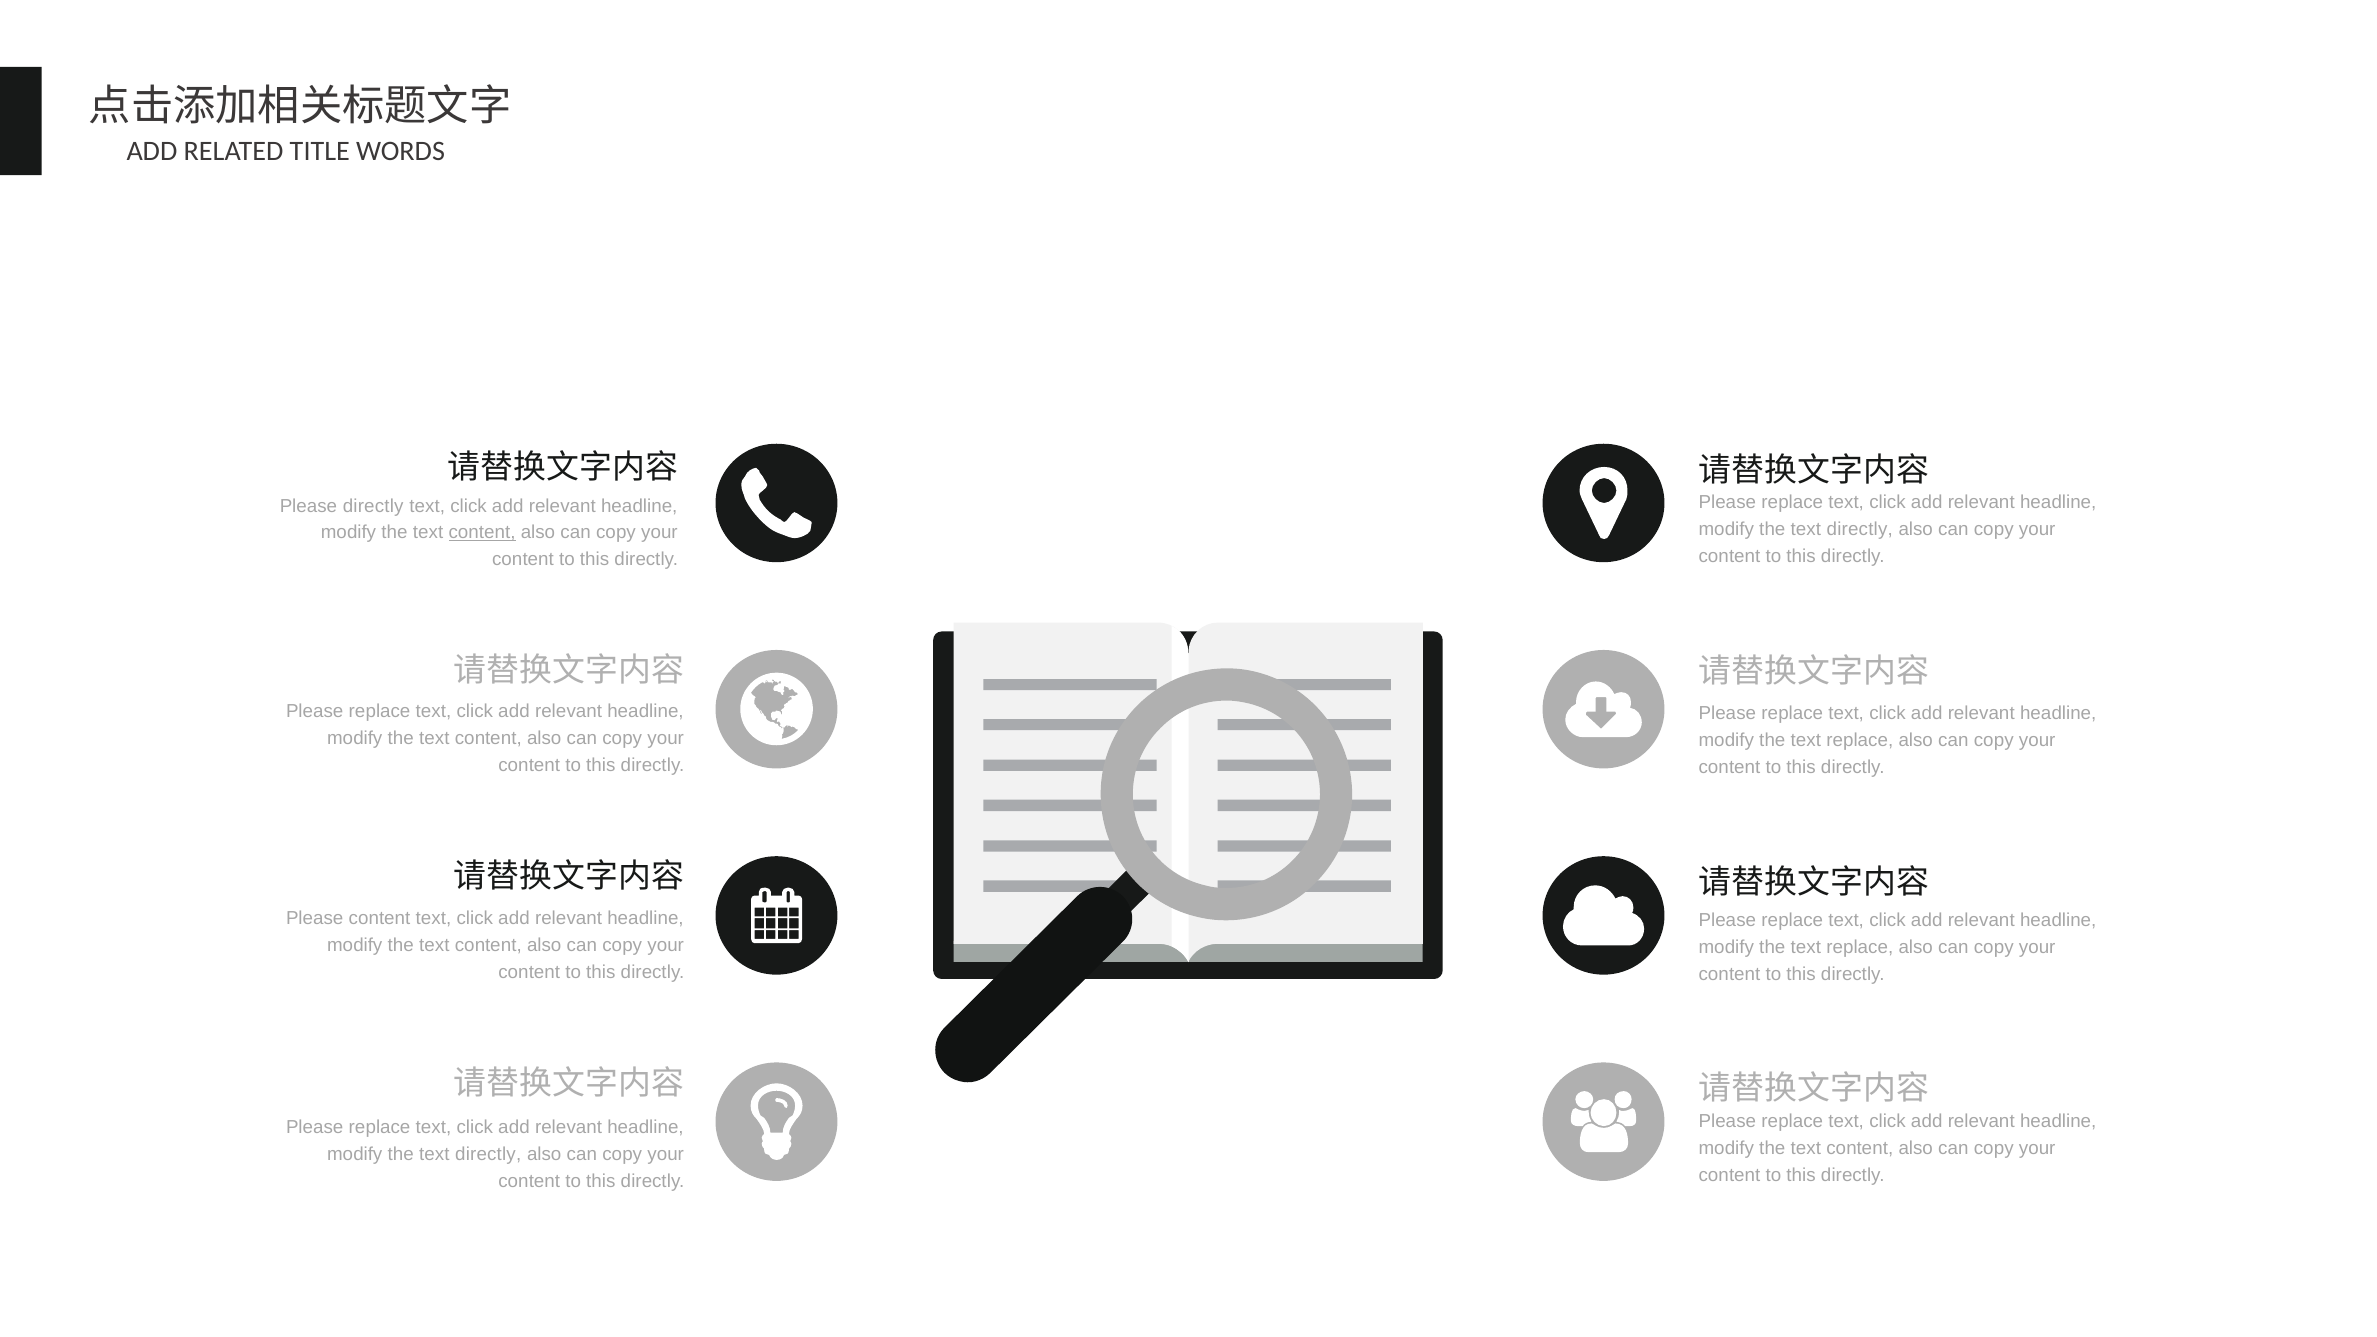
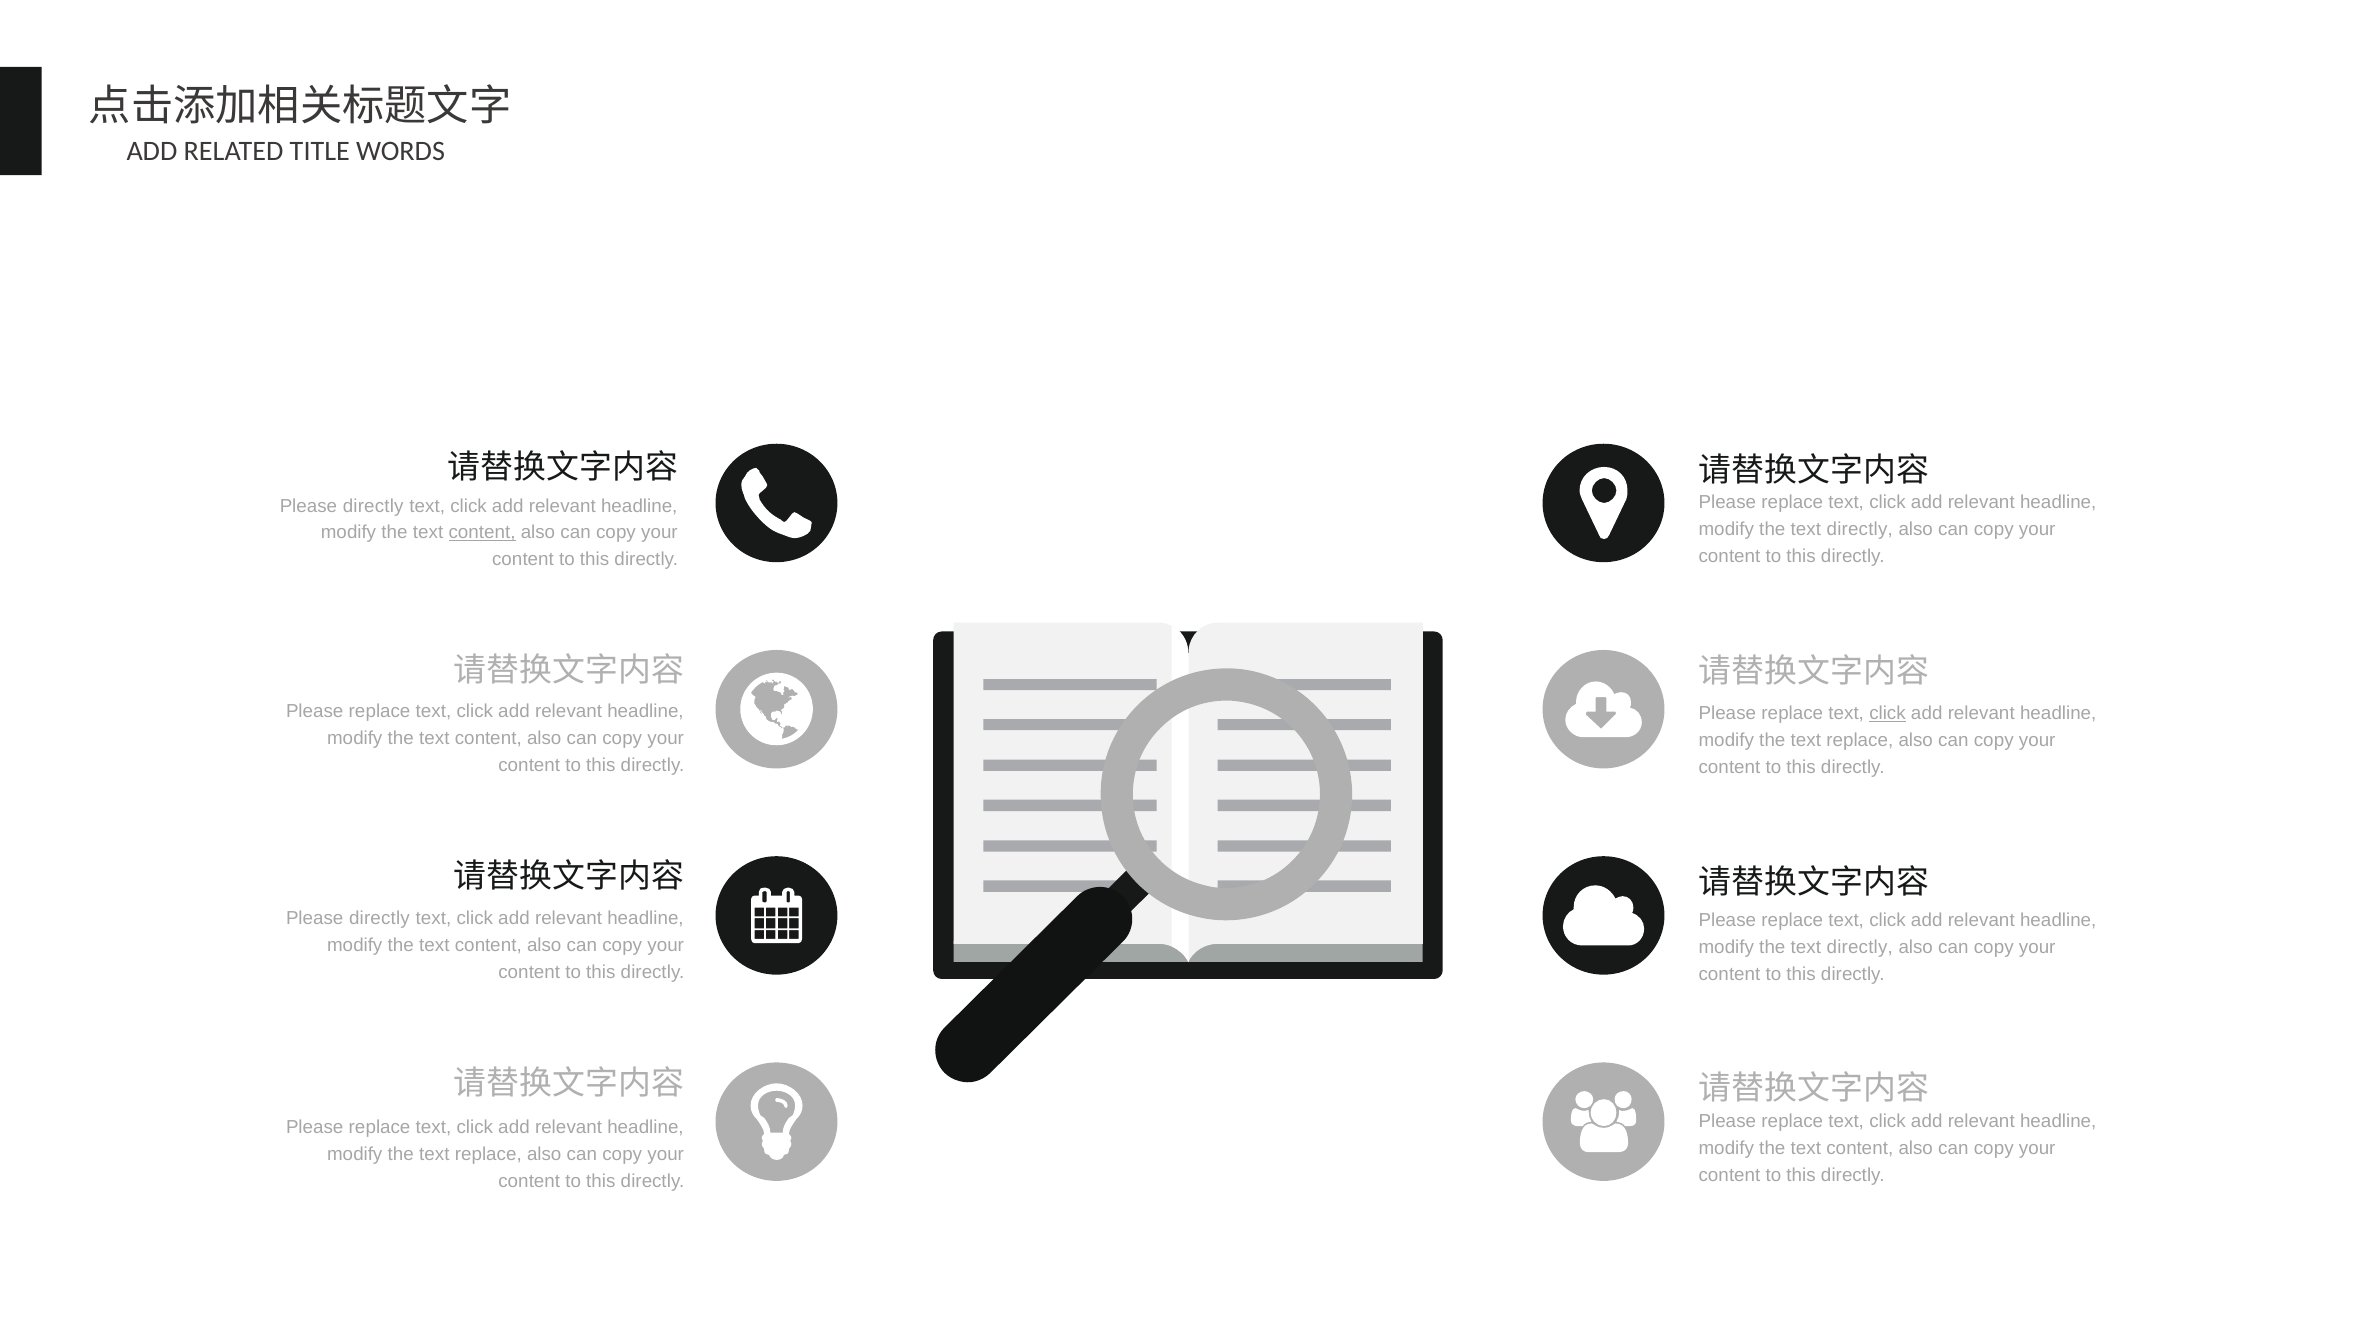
click underline: none -> present (1888, 714)
content: content -> directly (379, 918)
replace: replace -> directly (1860, 947)
directly: directly -> replace (488, 1154)
